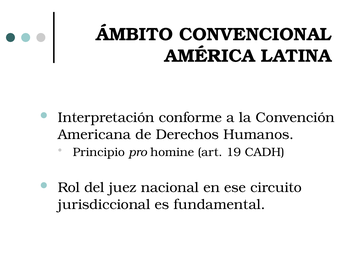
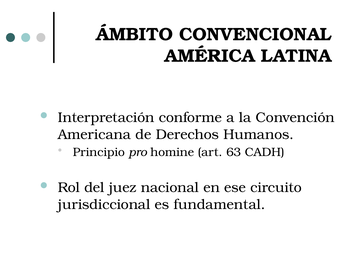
19: 19 -> 63 (234, 152)
